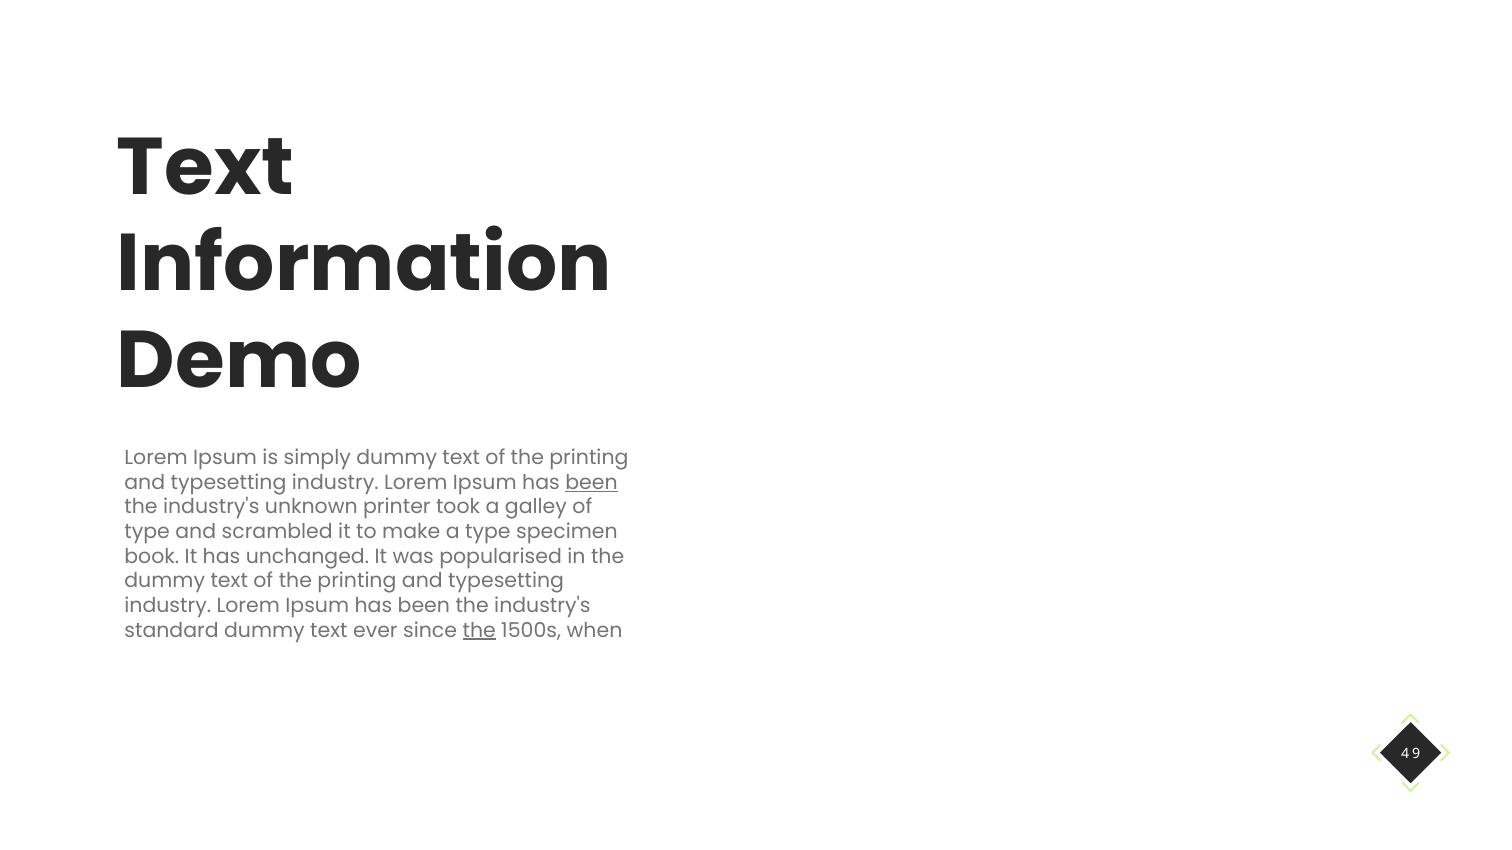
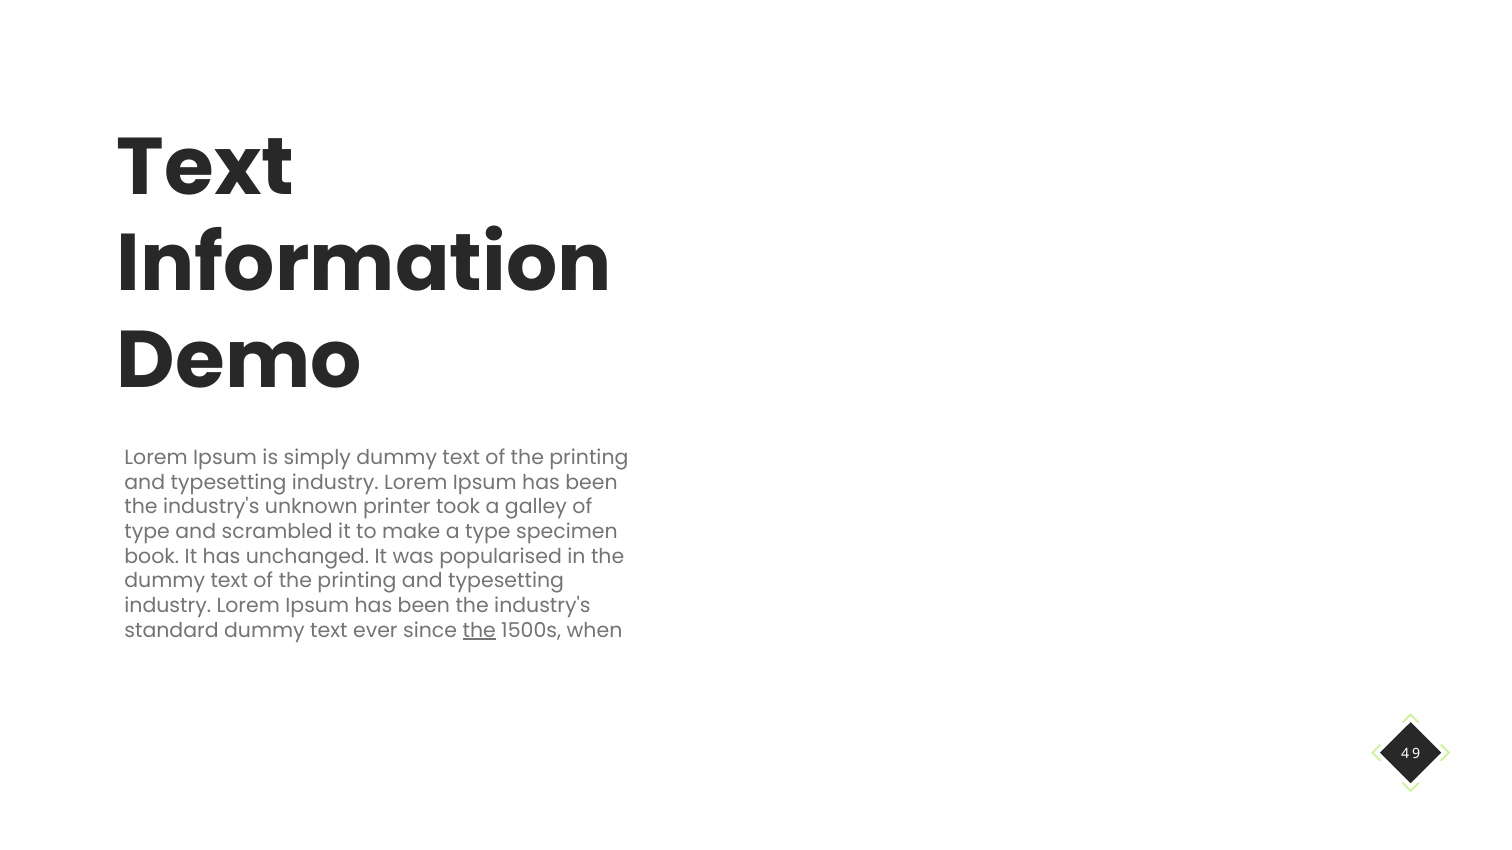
been underline: present -> none (591, 483)
